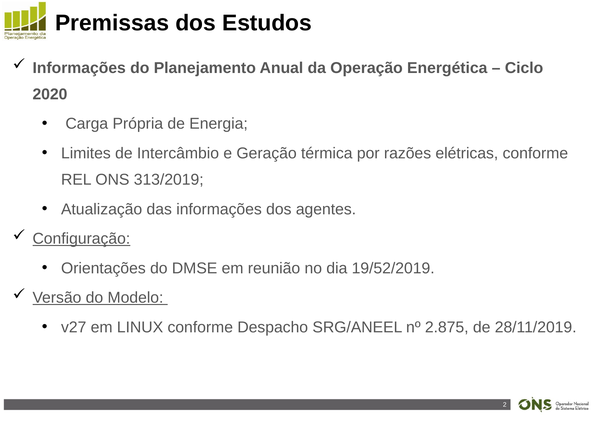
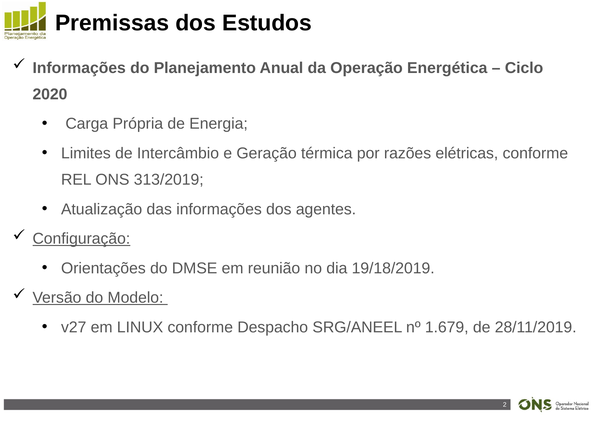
19/52/2019: 19/52/2019 -> 19/18/2019 (393, 269)
2.875: 2.875 -> 1.679 (447, 328)
